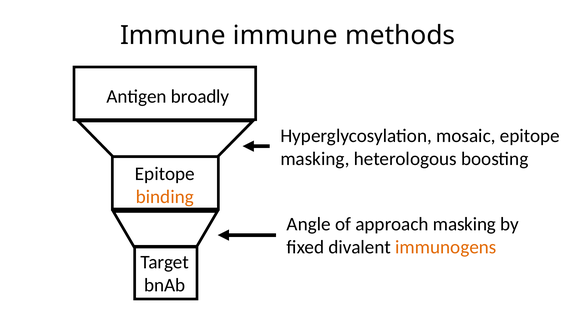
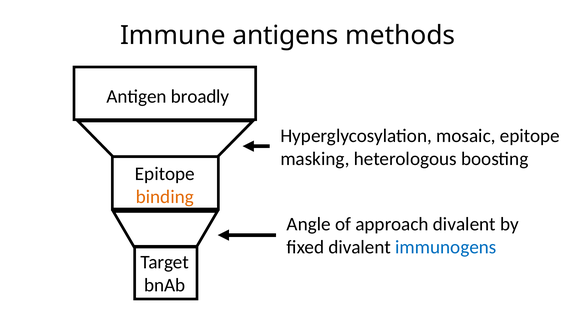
Immune immune: immune -> antigens (286, 35)
approach masking: masking -> divalent (464, 224)
immunogens colour: orange -> blue (446, 247)
